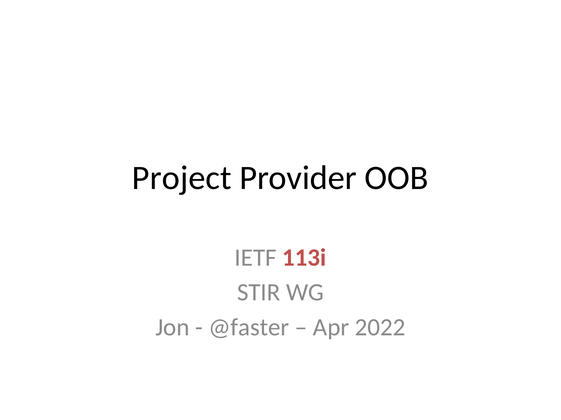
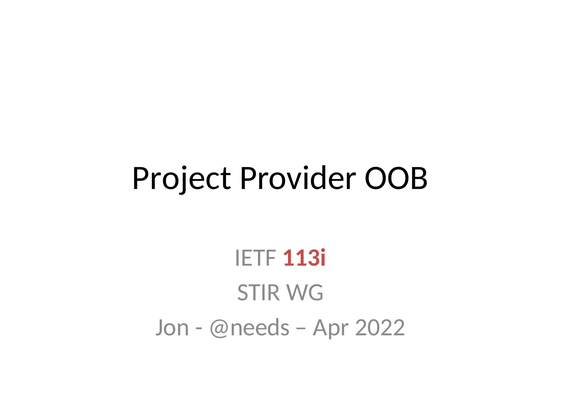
@faster: @faster -> @needs (249, 328)
